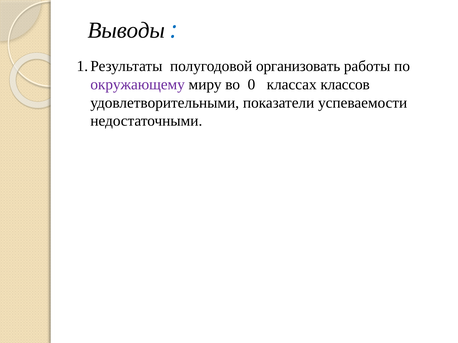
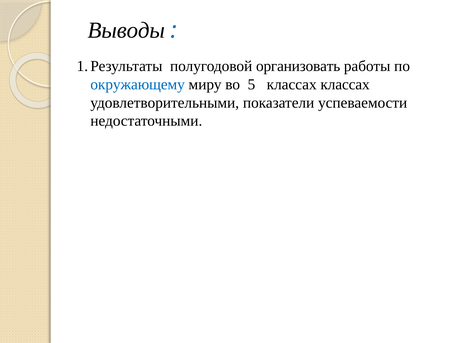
окружающему colour: purple -> blue (138, 84)
0: 0 -> 5 (251, 84)
классах классов: классов -> классах (345, 84)
